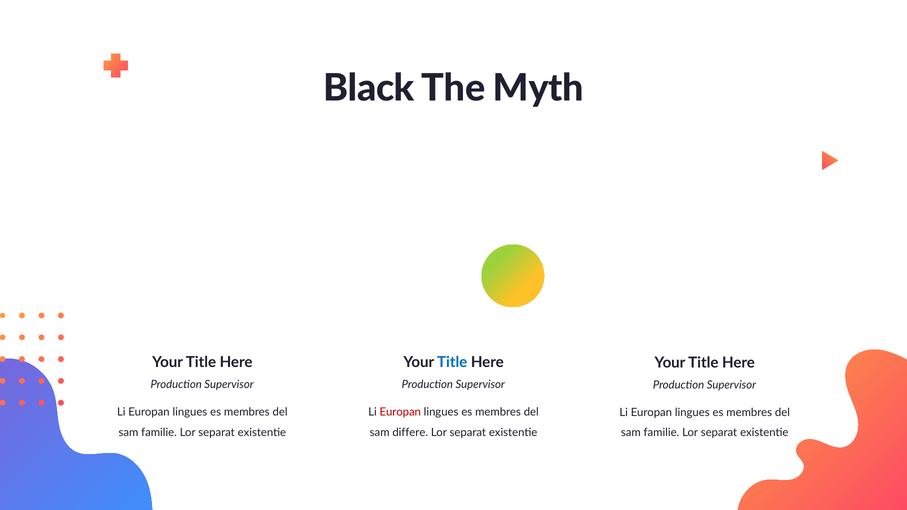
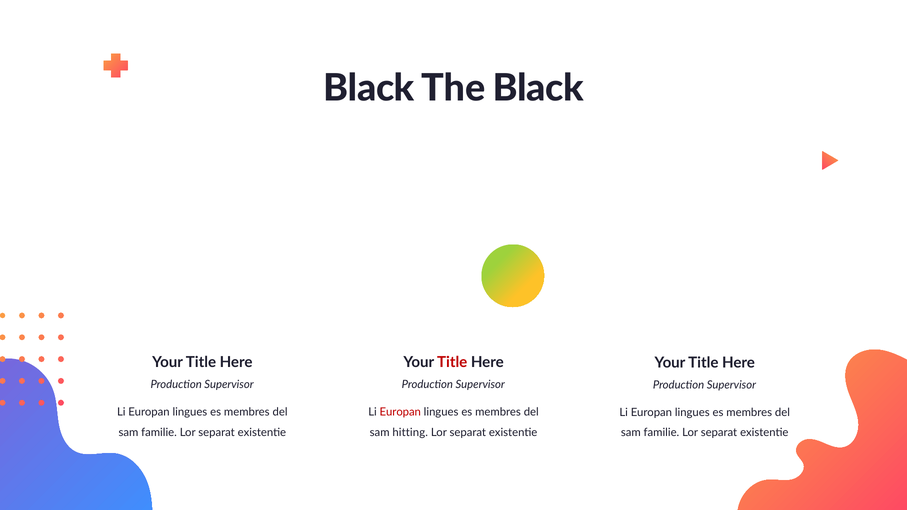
The Myth: Myth -> Black (538, 88)
Title colour: blue -> red (452, 363)
differe: differe -> hitting (410, 433)
